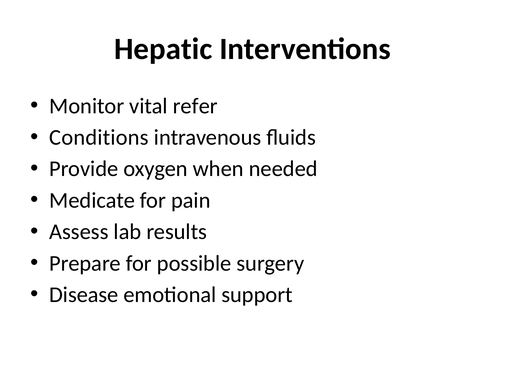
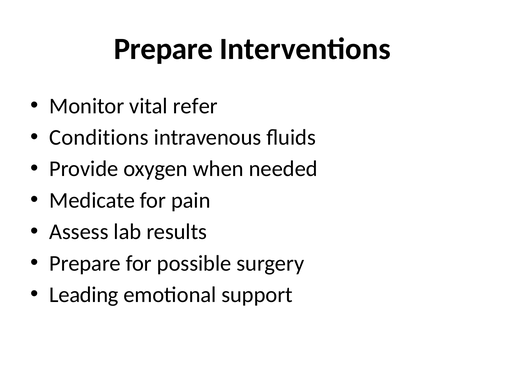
Hepatic: Hepatic -> Prepare (163, 49)
Disease: Disease -> Leading (84, 295)
